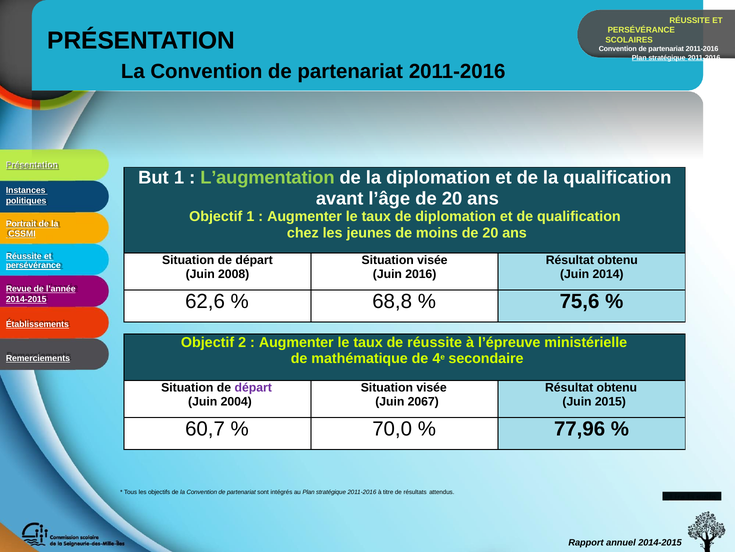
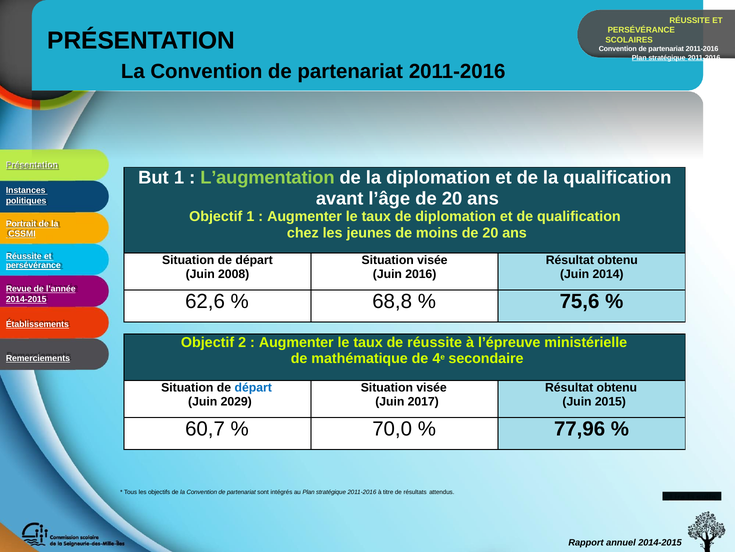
départ colour: purple -> blue (253, 387)
2004: 2004 -> 2029 (236, 401)
2067: 2067 -> 2017 (423, 401)
